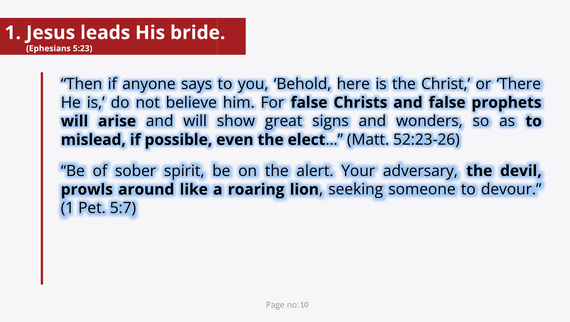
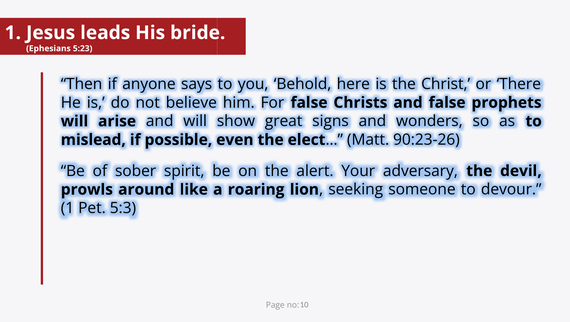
52:23-26: 52:23-26 -> 90:23-26 (426, 140)
5:7: 5:7 -> 5:3 (123, 208)
